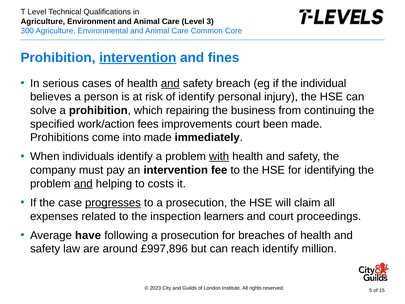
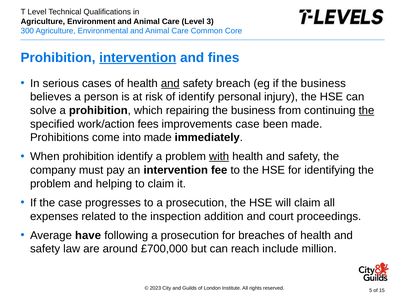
if the individual: individual -> business (323, 83)
the underline: none -> present (366, 110)
improvements court: court -> case (248, 124)
When individuals: individuals -> prohibition (88, 156)
and underline: present -> none (83, 183)
to costs: costs -> claim (161, 183)
progresses underline: present -> none (113, 203)
learners: learners -> addition (224, 216)
£997,896: £997,896 -> £700,000 (164, 249)
reach identify: identify -> include (280, 249)
